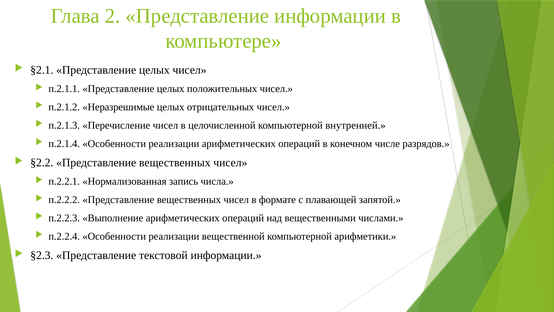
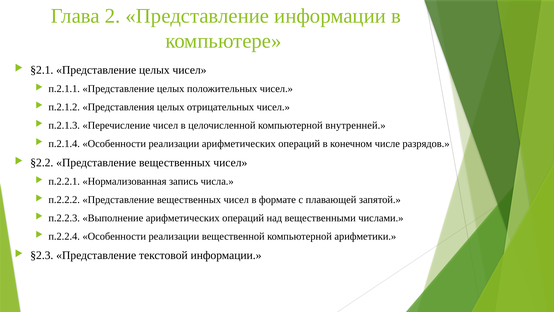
Неразрешимые: Неразрешимые -> Представления (118, 107)
